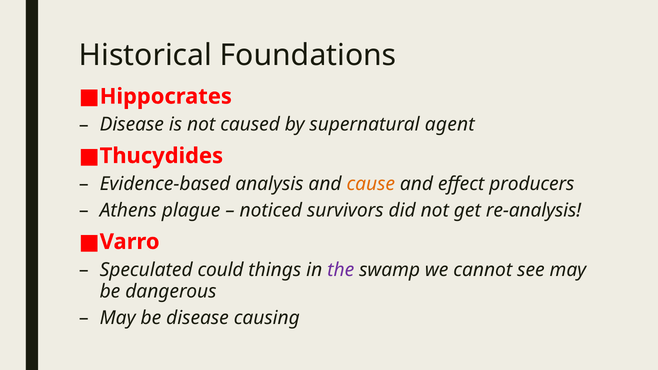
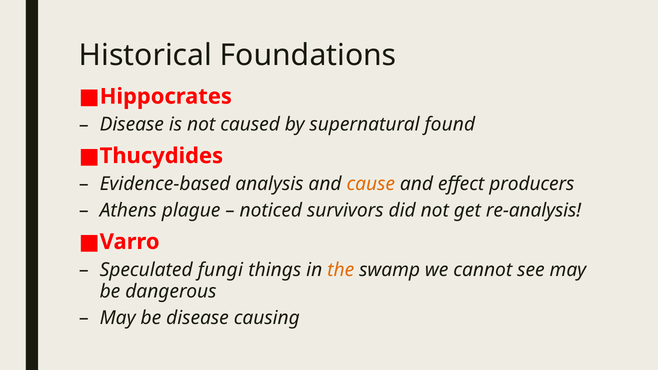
agent: agent -> found (450, 124)
could: could -> fungi (220, 270)
the colour: purple -> orange (341, 270)
